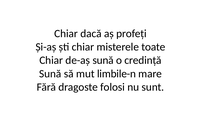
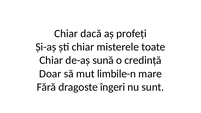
Sună: Sună -> Doar (50, 74)
folosi: folosi -> îngeri (113, 87)
